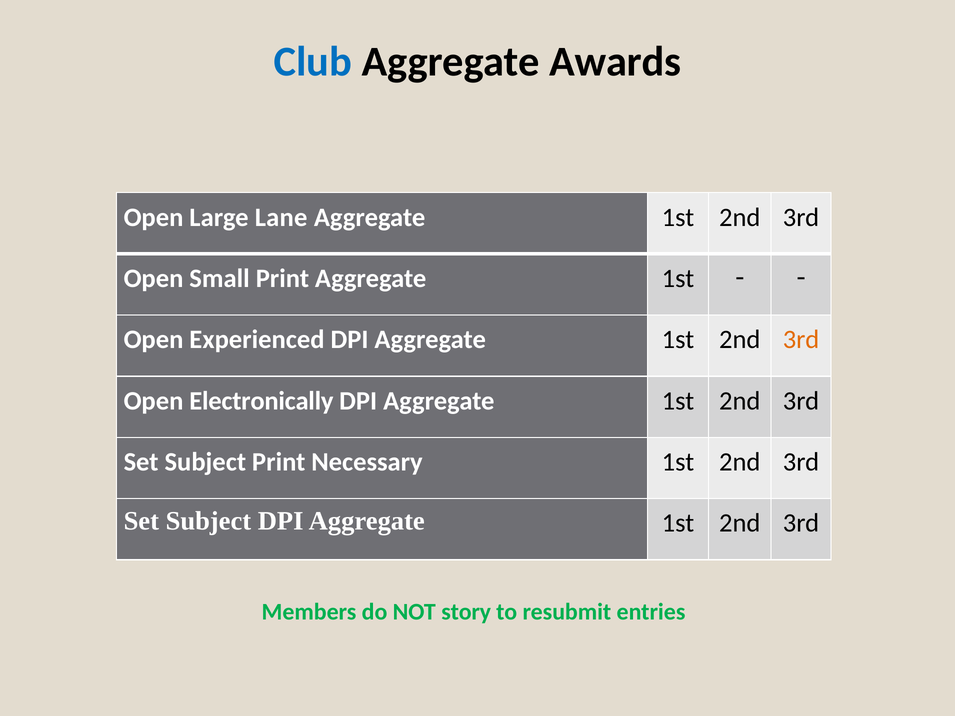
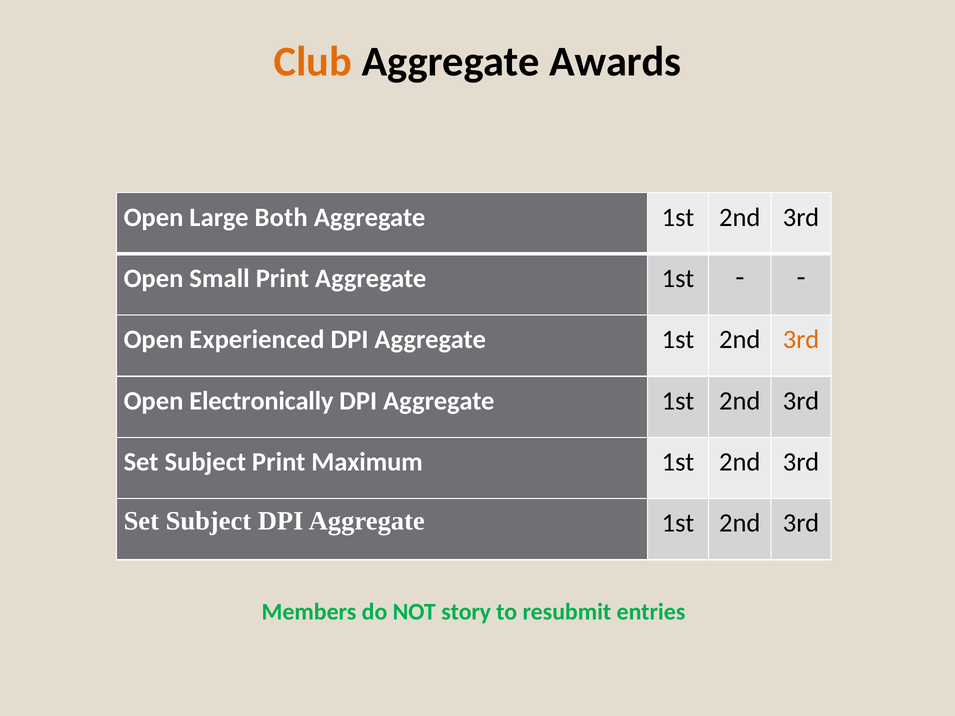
Club colour: blue -> orange (313, 62)
Lane: Lane -> Both (281, 217)
Necessary: Necessary -> Maximum (367, 462)
